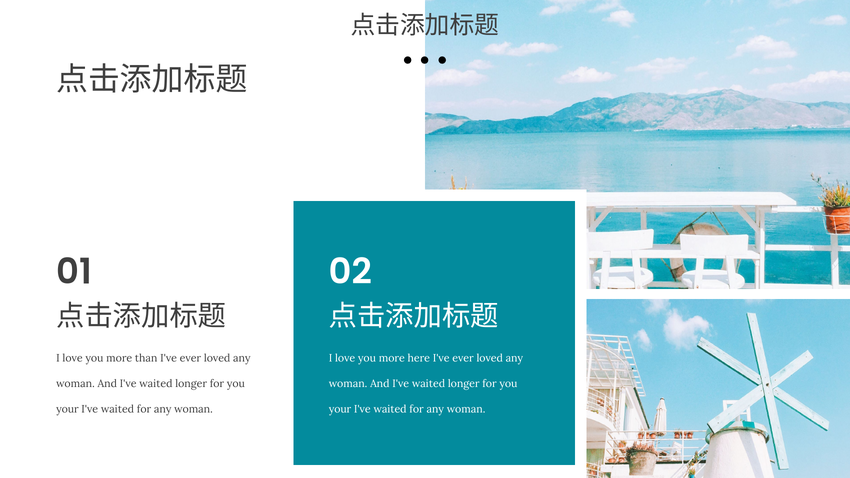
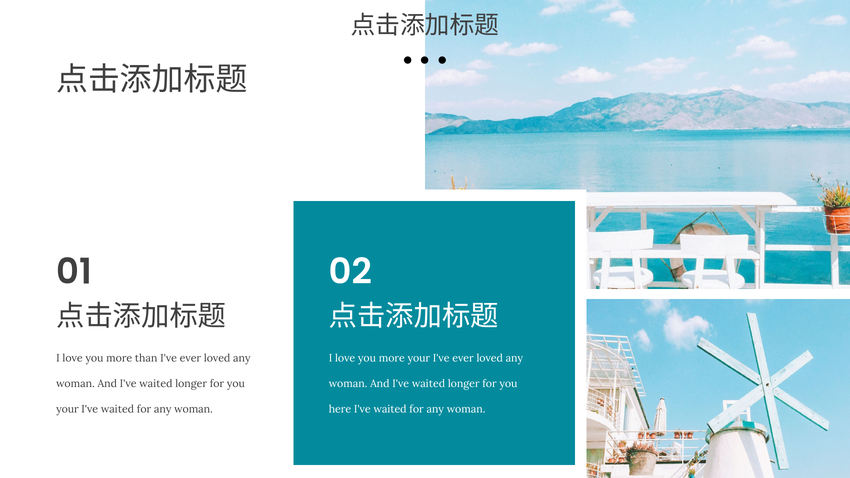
more here: here -> your (419, 358)
your: your -> here (340, 409)
